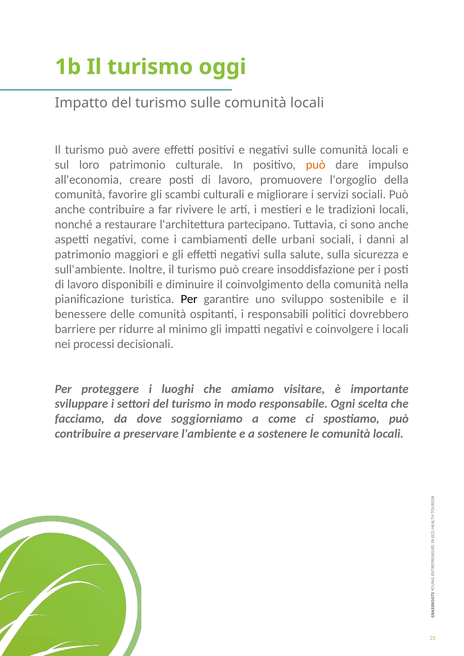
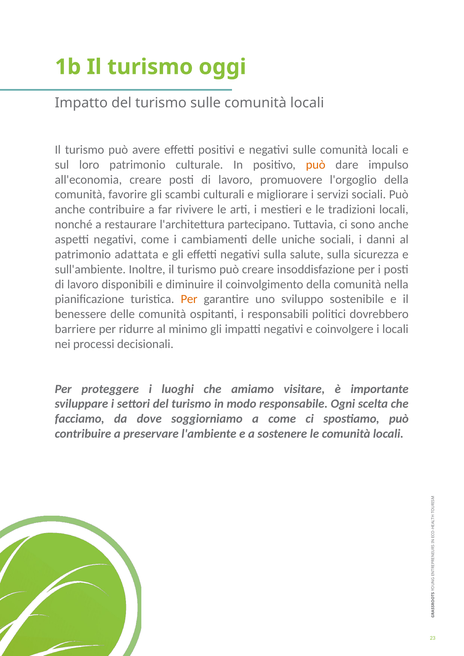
urbani: urbani -> uniche (298, 239)
maggiori: maggiori -> adattata (137, 254)
Per colour: black -> orange (189, 299)
